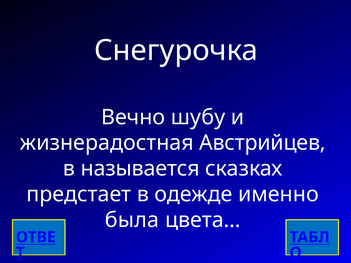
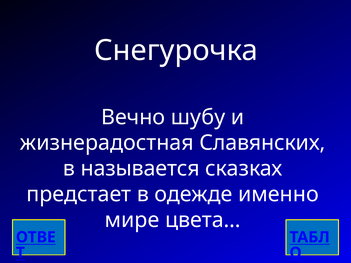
Австрийцев: Австрийцев -> Славянских (262, 143)
была: была -> мире (132, 220)
